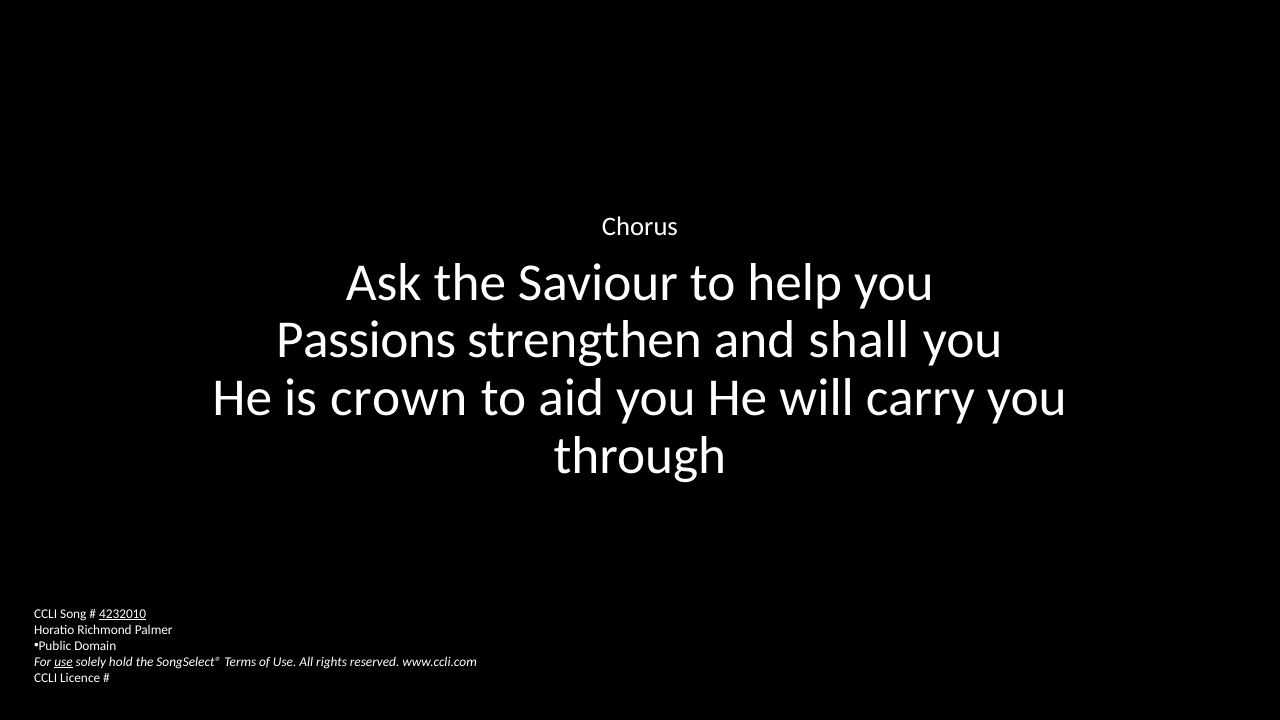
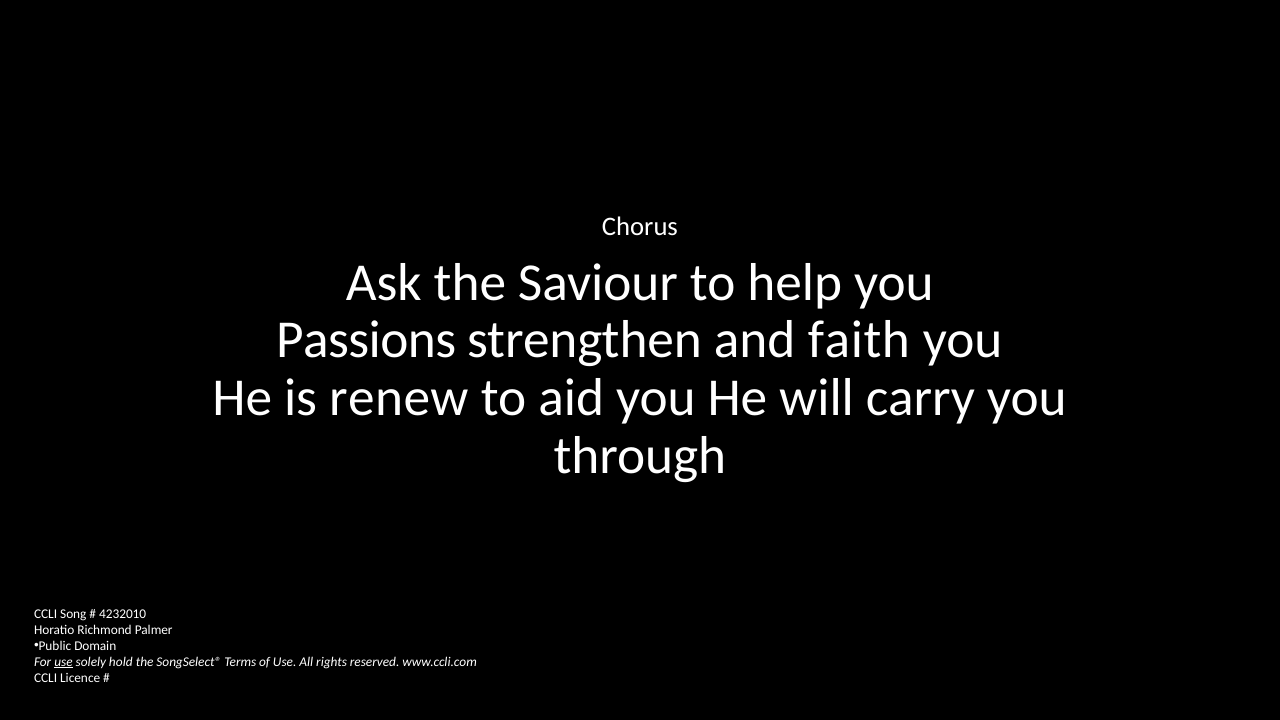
shall: shall -> faith (859, 340)
crown: crown -> renew (399, 398)
4232010 underline: present -> none (123, 614)
